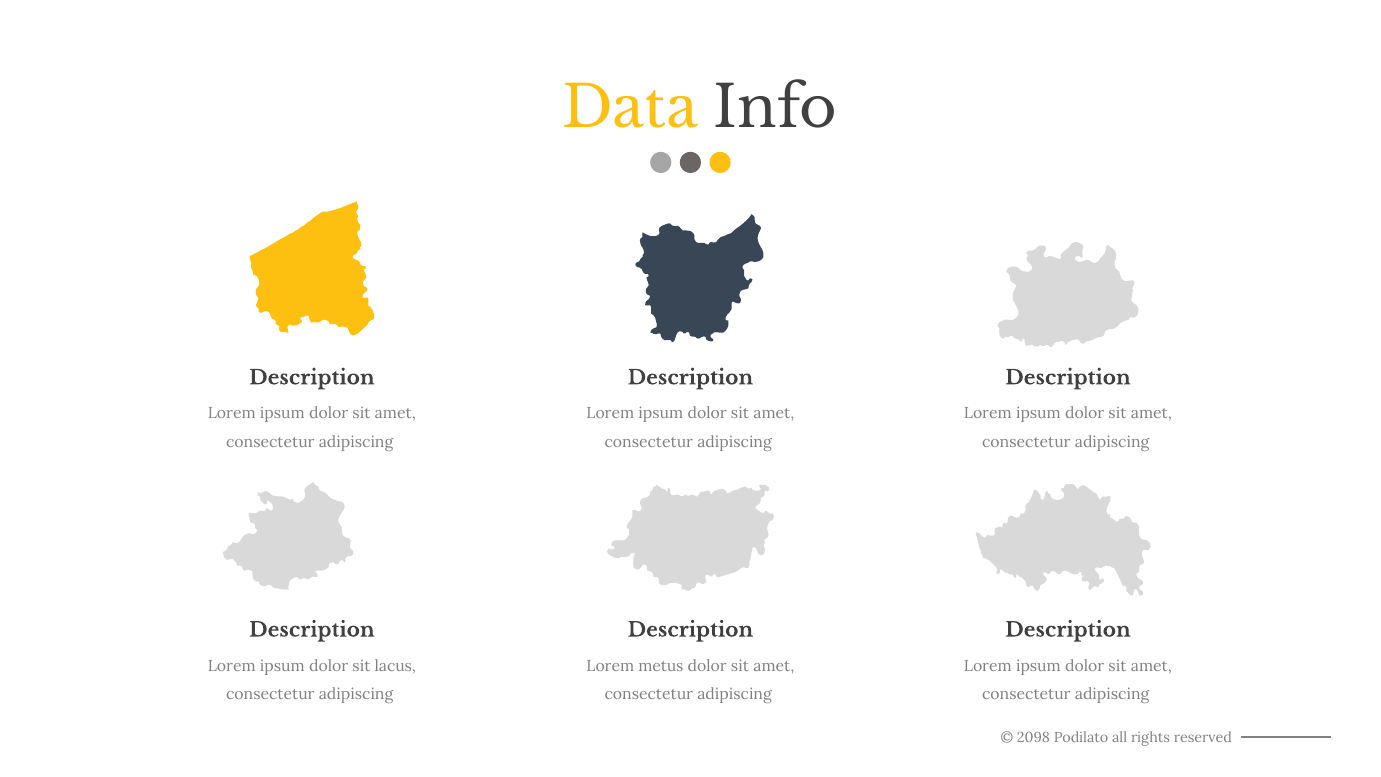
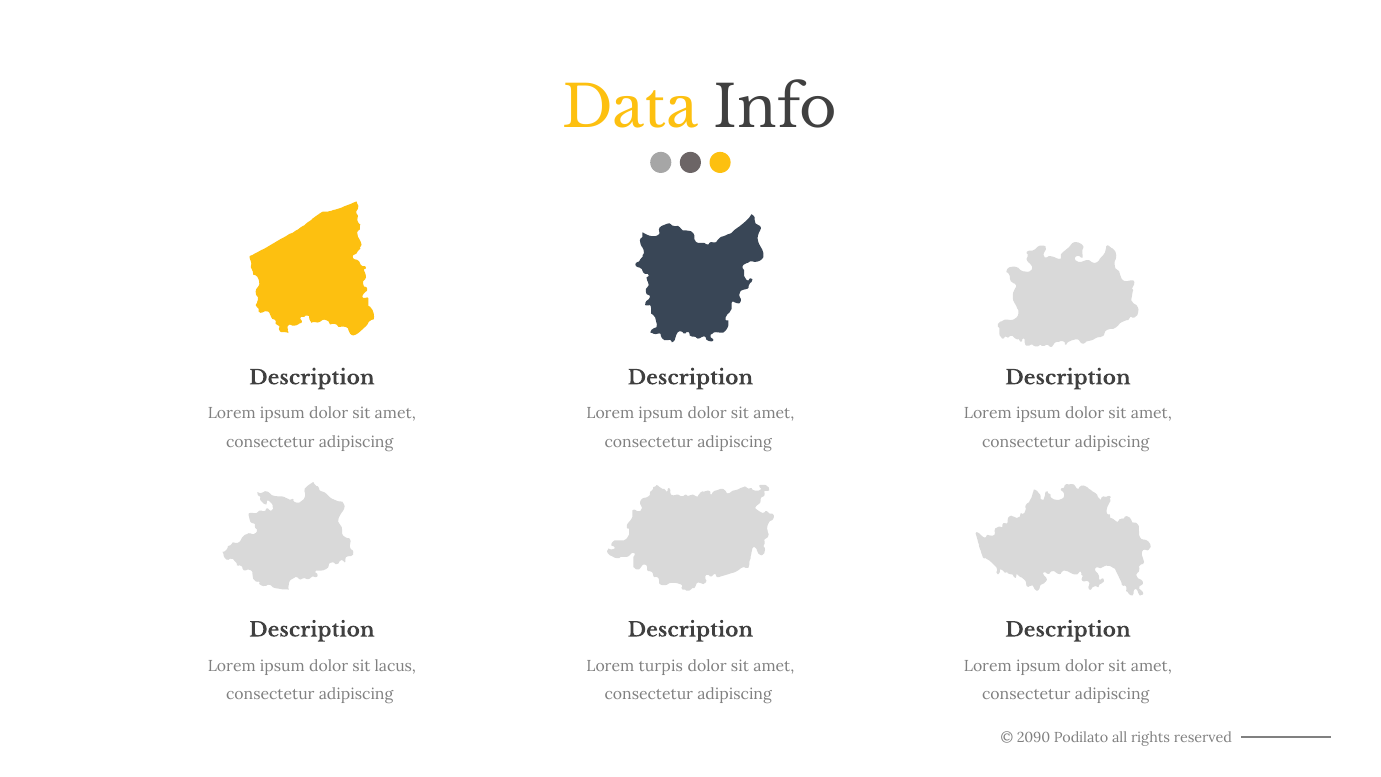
metus: metus -> turpis (661, 666)
2098: 2098 -> 2090 (1034, 737)
